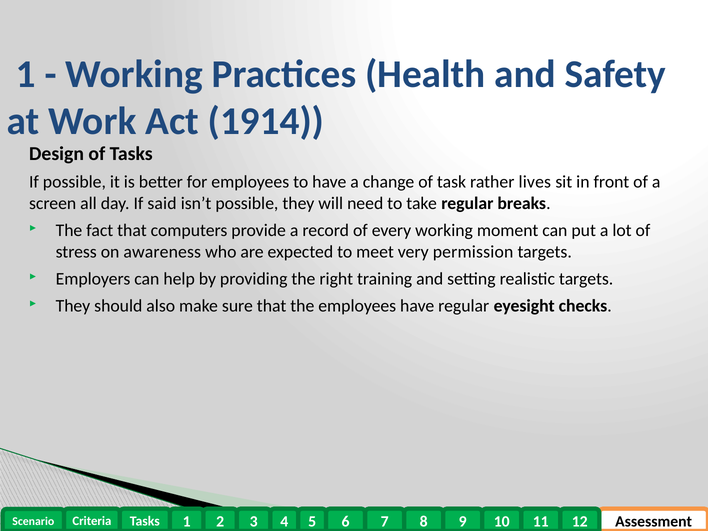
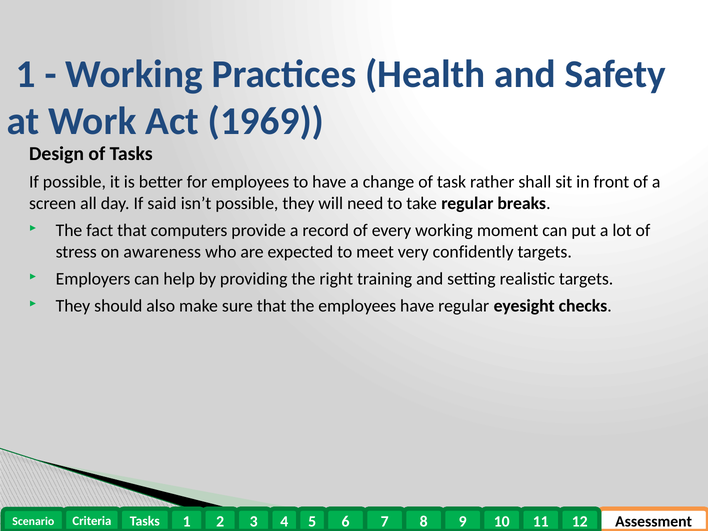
1914: 1914 -> 1969 (266, 121)
lives: lives -> shall (535, 182)
permission: permission -> confidently (473, 252)
